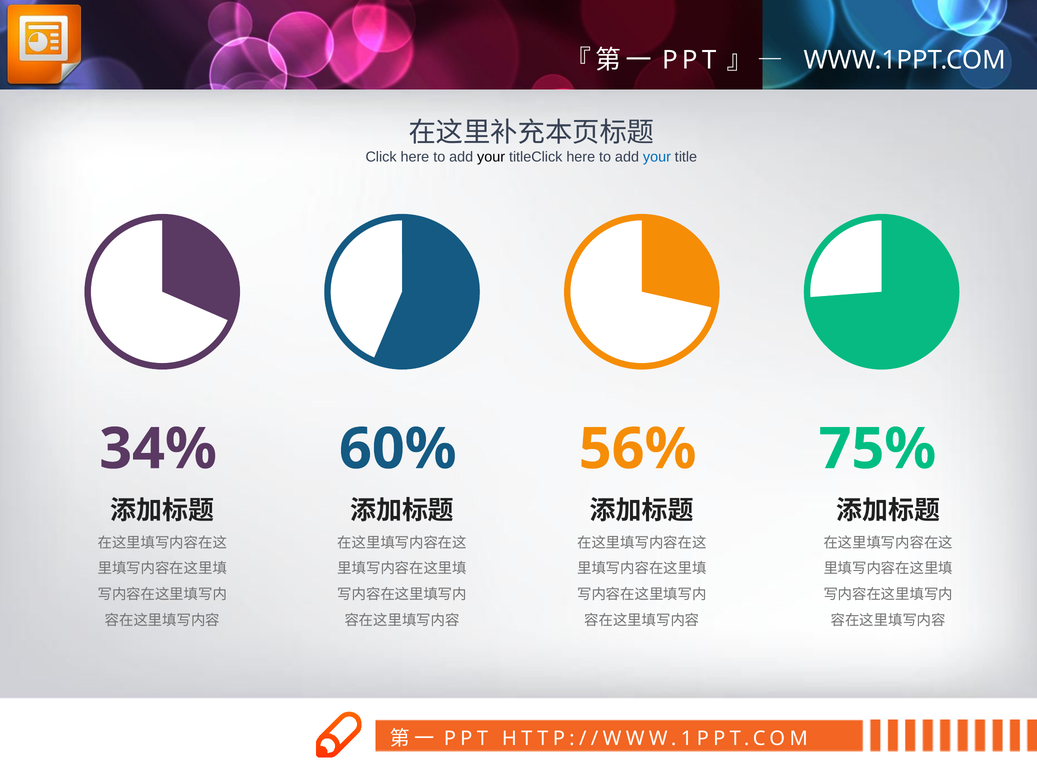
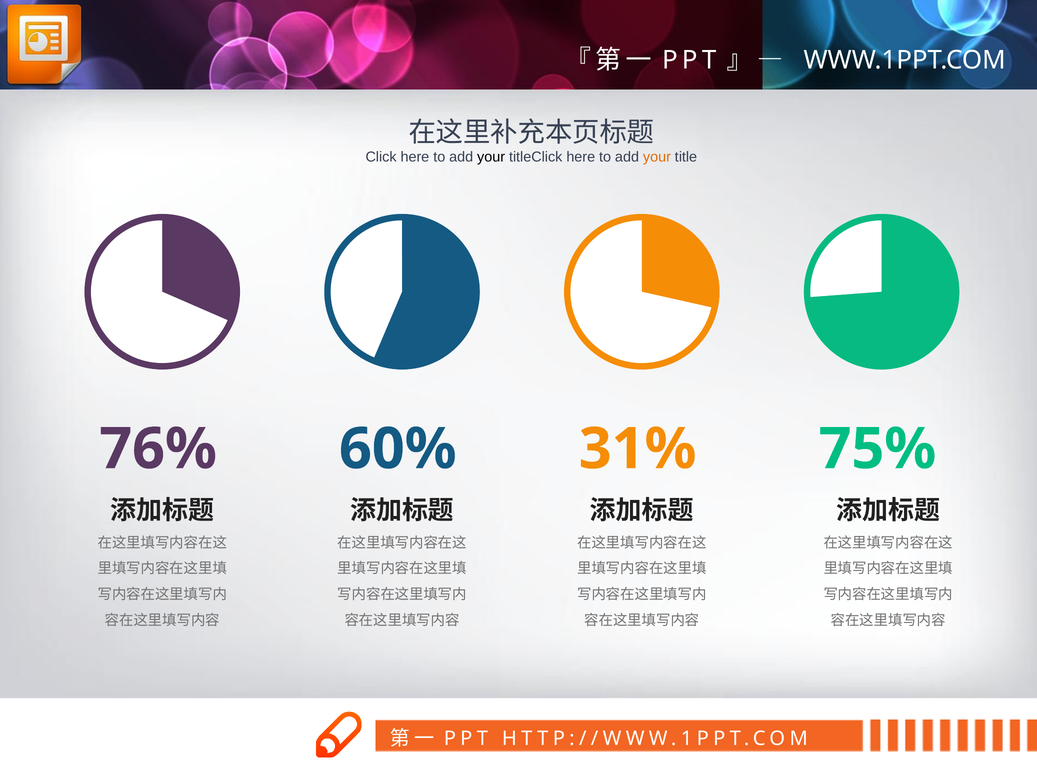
your colour: blue -> orange (657, 157)
34%: 34% -> 76% (158, 449)
56%: 56% -> 31% (638, 449)
